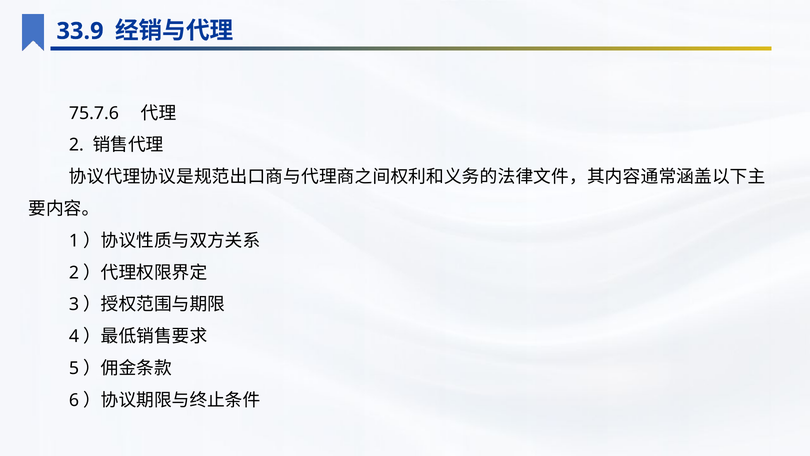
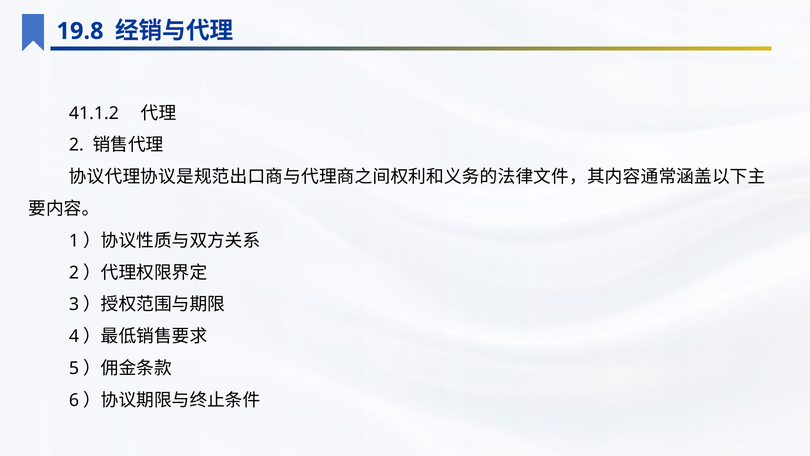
33.9: 33.9 -> 19.8 (80, 31)
75.7.6: 75.7.6 -> 41.1.2 (94, 113)
